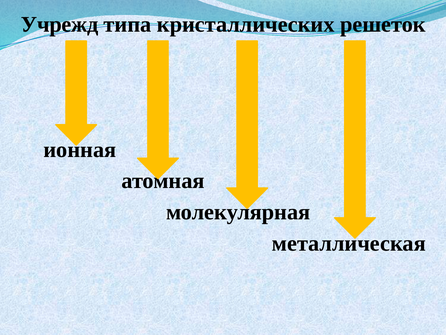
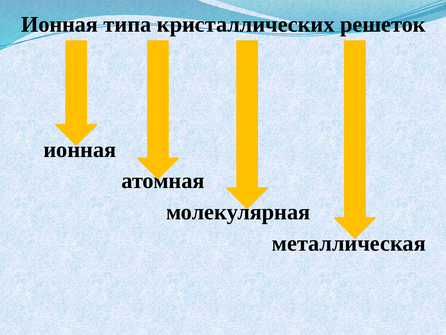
Учрежд: Учрежд -> Ионная (60, 25)
